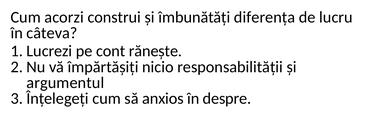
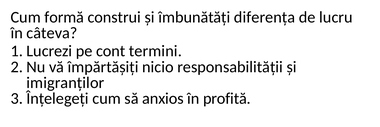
acorzi: acorzi -> formă (64, 17)
rănește: rănește -> termini (155, 51)
argumentul: argumentul -> imigranților (65, 82)
despre: despre -> profită (227, 98)
